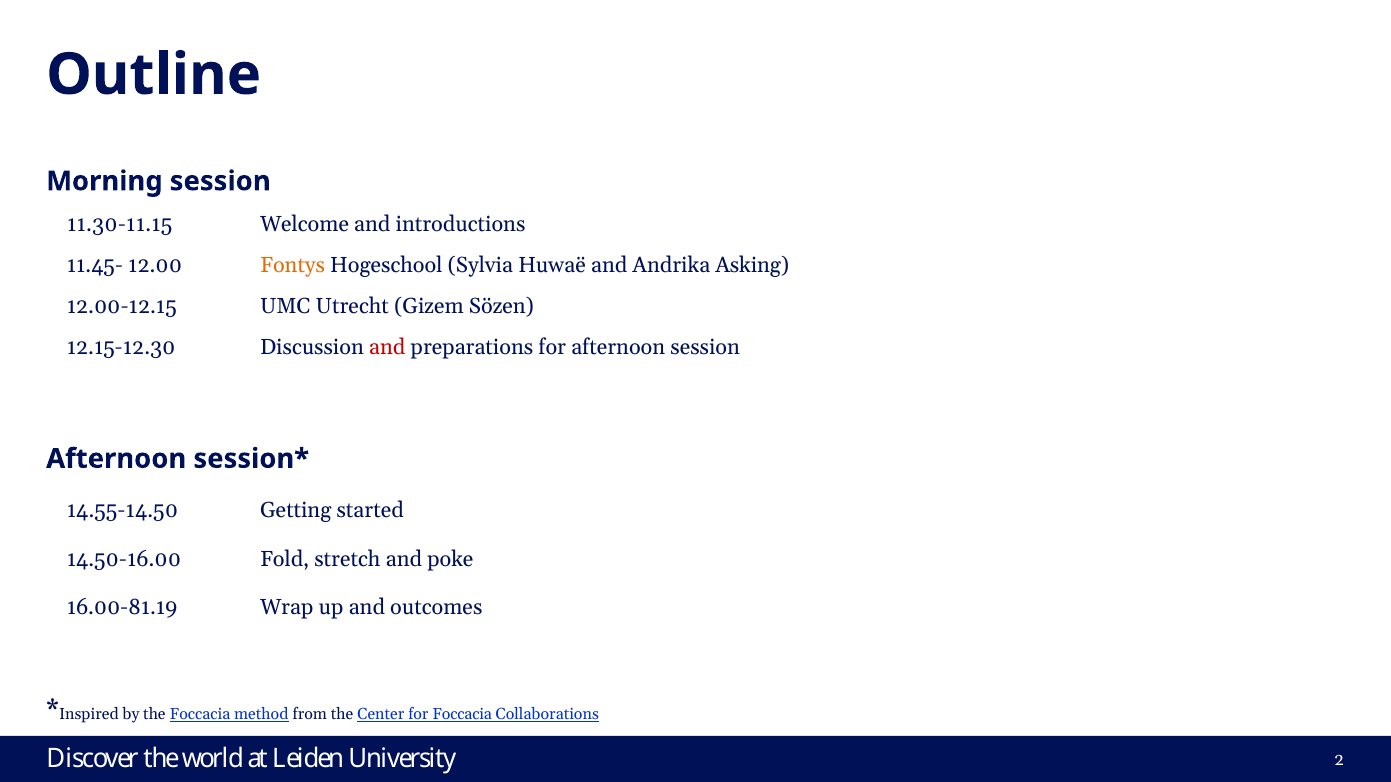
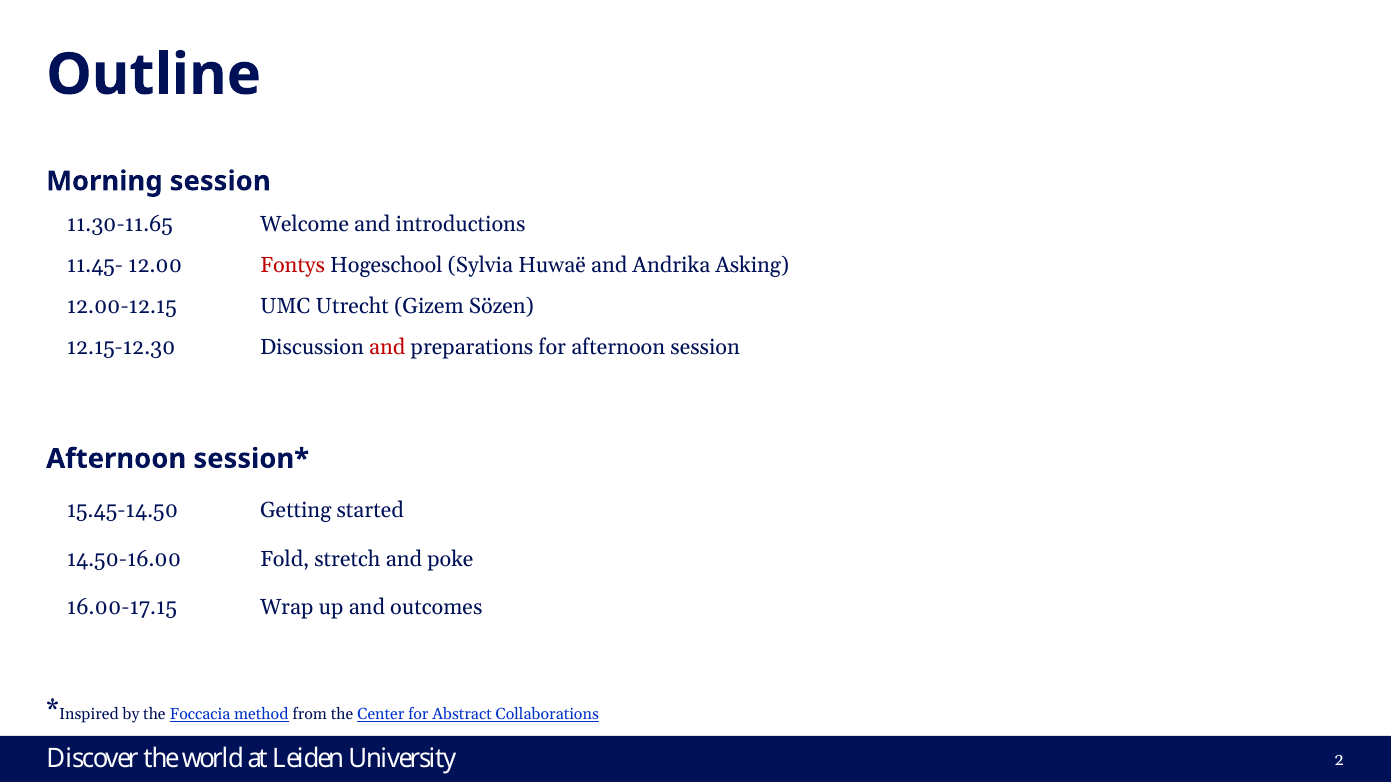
11.30-11.15: 11.30-11.15 -> 11.30-11.65 (120, 225)
Fontys colour: orange -> red (293, 266)
14.55-14.50: 14.55-14.50 -> 15.45-14.50 (122, 510)
16.00-81.19: 16.00-81.19 -> 16.00-17.15 (122, 608)
for Foccacia: Foccacia -> Abstract (462, 714)
